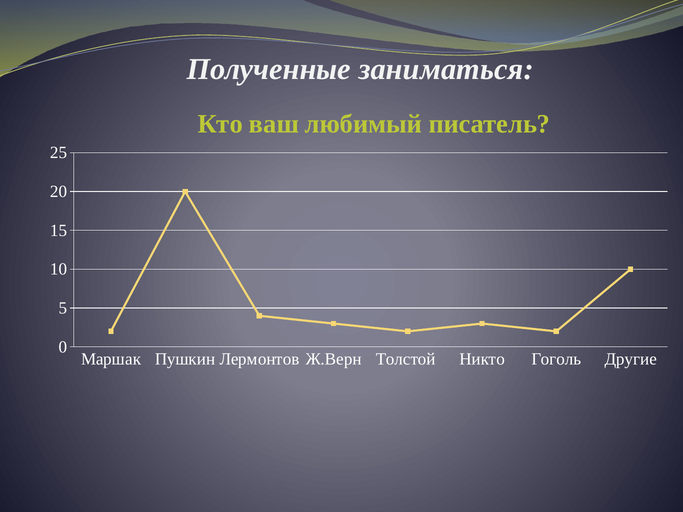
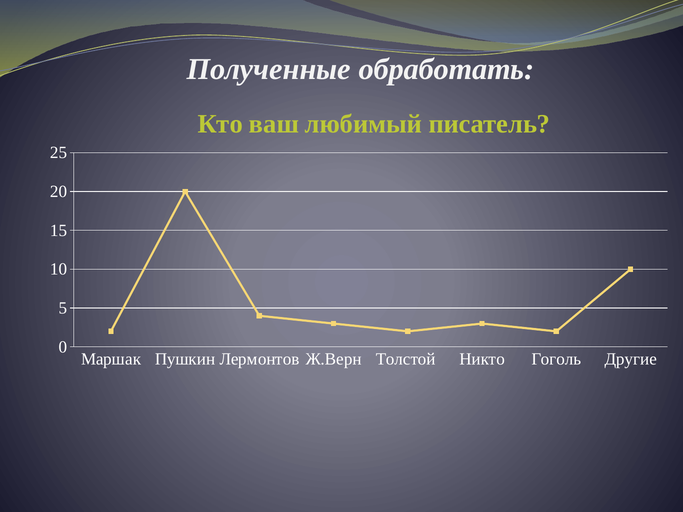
заниматься: заниматься -> обработать (446, 69)
